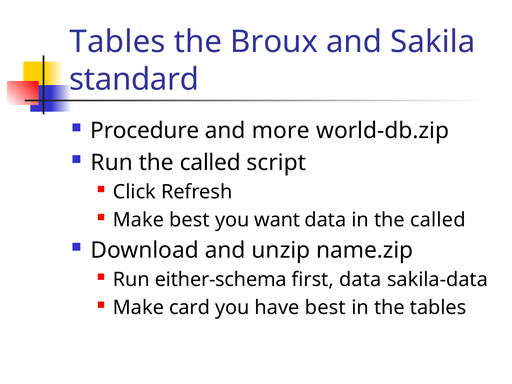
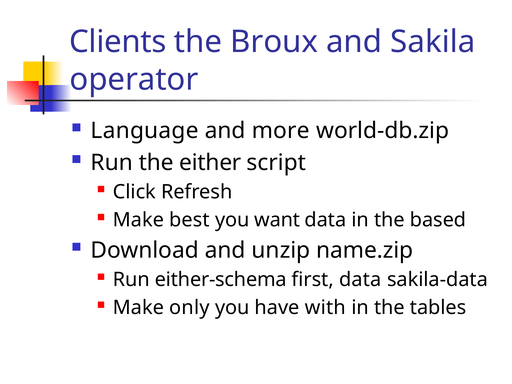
Tables: Tables -> Clients (118, 42)
standard: standard -> operator (134, 79)
Procedure: Procedure -> Language (145, 131)
Run the called: called -> either (210, 163)
in the called: called -> based (438, 220)
card: card -> only (189, 308)
have best: best -> with (325, 308)
